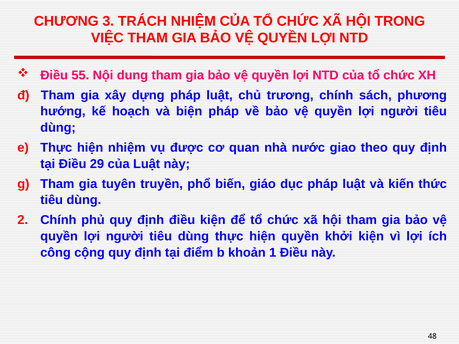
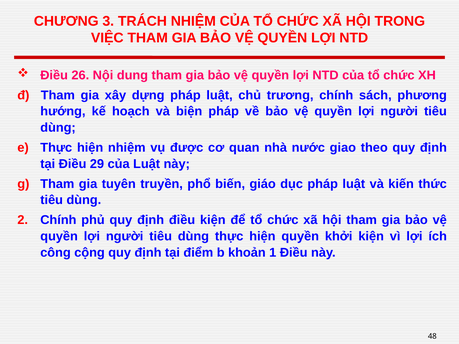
55: 55 -> 26 (80, 75)
